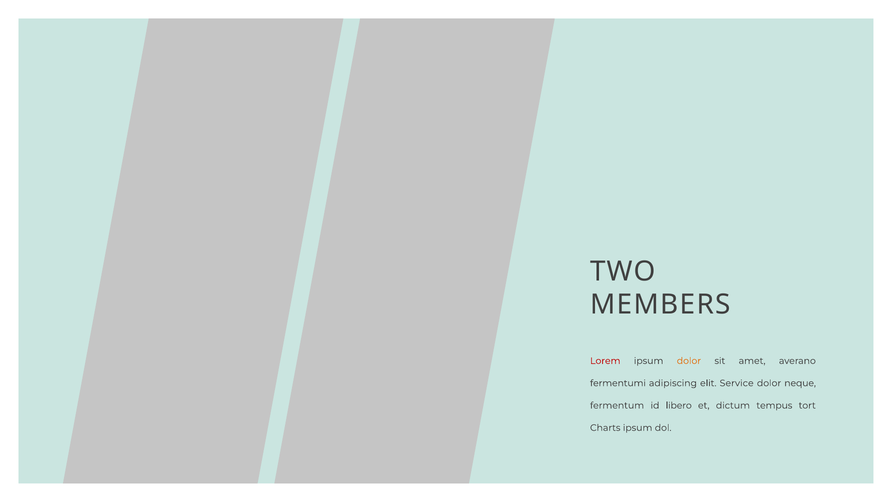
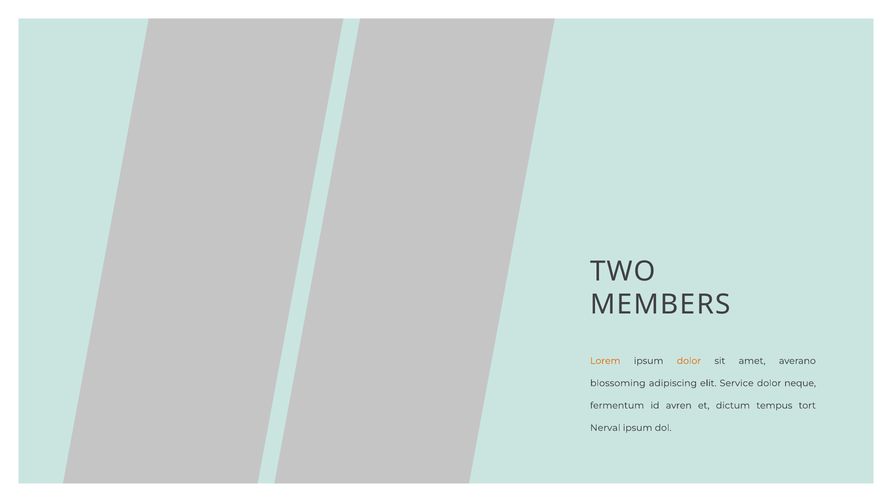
Lorem colour: red -> orange (605, 361)
fermentumi: fermentumi -> blossoming (618, 383)
libero: libero -> avren (679, 405)
Charts: Charts -> Nerval (605, 428)
